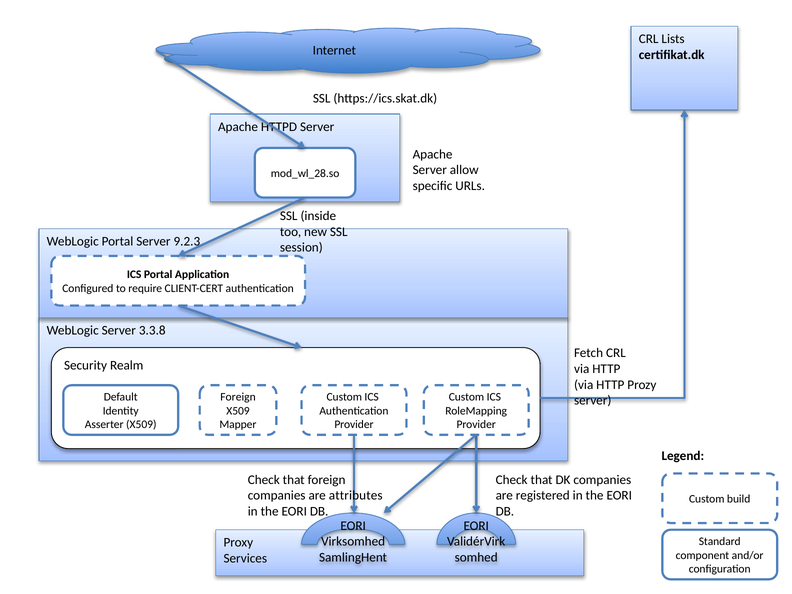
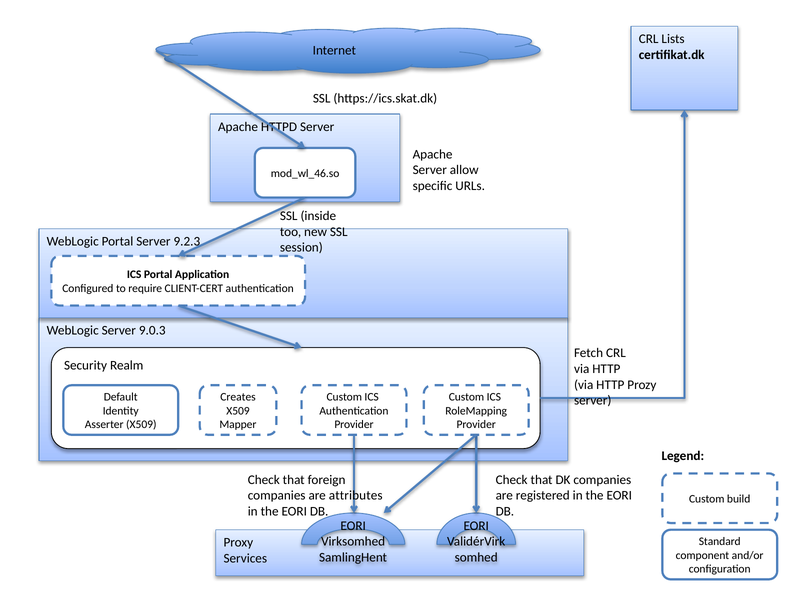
mod_wl_28.so: mod_wl_28.so -> mod_wl_46.so (305, 174)
3.3.8: 3.3.8 -> 9.0.3 (152, 330)
Foreign: Foreign -> Creates (238, 397)
